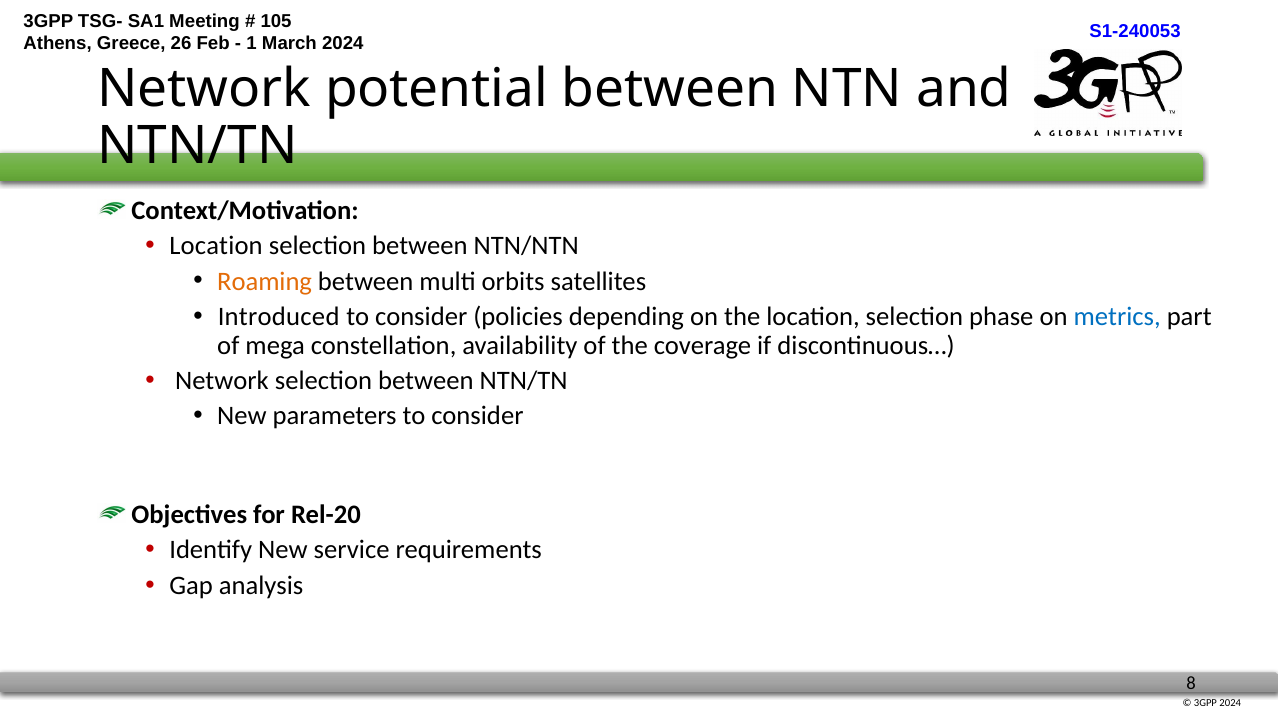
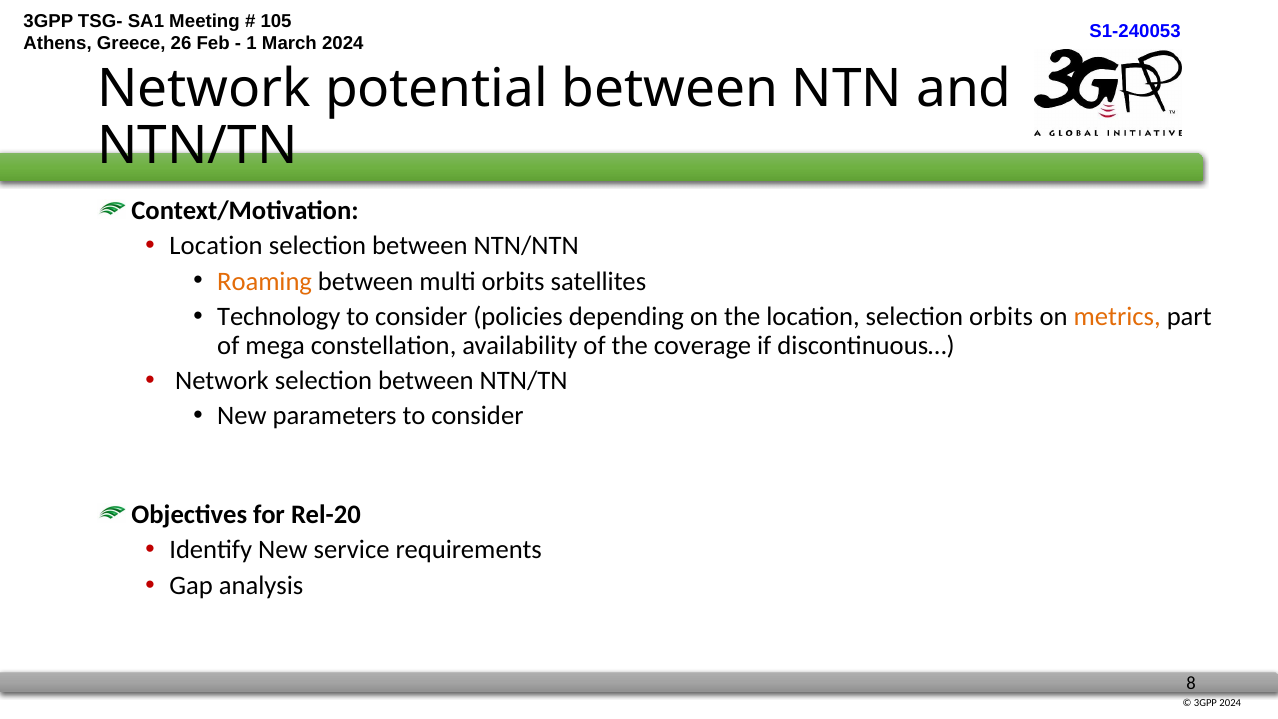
Introduced: Introduced -> Technology (279, 317)
selection phase: phase -> orbits (1001, 317)
metrics colour: blue -> orange (1117, 317)
